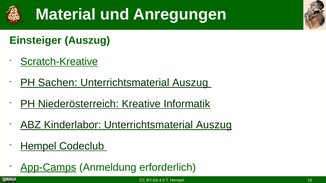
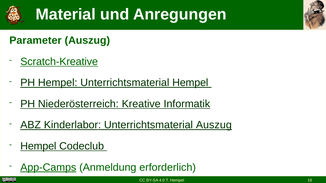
Einsteiger: Einsteiger -> Parameter (35, 41)
PH Sachen: Sachen -> Hempel (58, 83)
Auszug: Auszug -> Hempel (190, 83)
